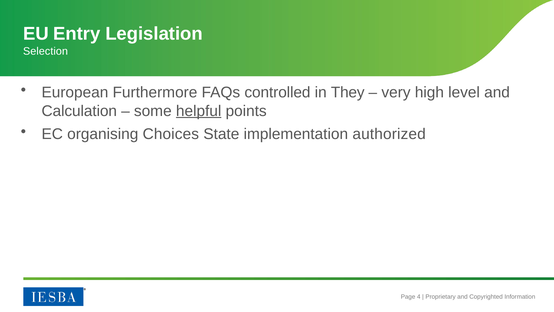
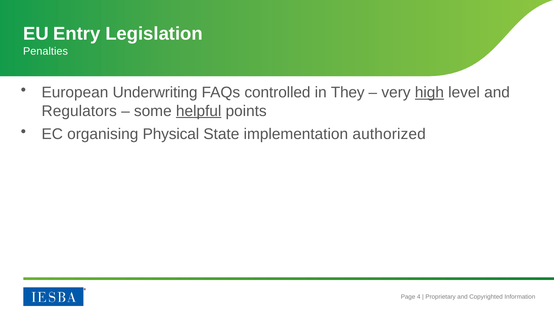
Selection: Selection -> Penalties (46, 51)
Furthermore: Furthermore -> Underwriting (155, 92)
high underline: none -> present (429, 92)
Calculation: Calculation -> Regulators (79, 111)
Choices: Choices -> Physical (171, 134)
